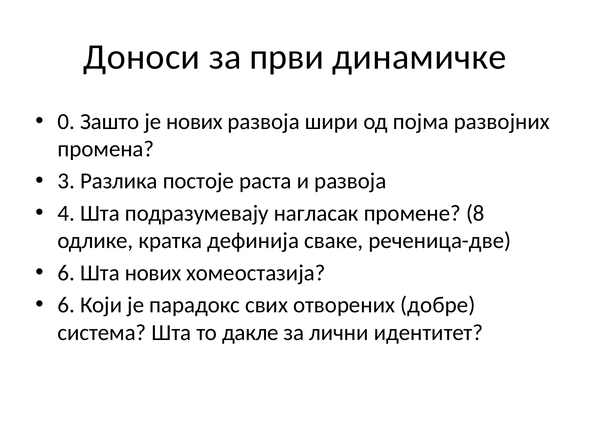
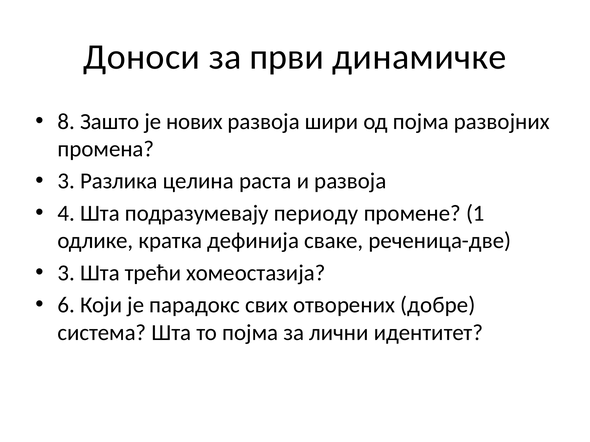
0: 0 -> 8 (66, 122)
постоје: постоје -> целина (198, 181)
нагласак: нагласак -> периоду (316, 213)
8: 8 -> 1 (475, 213)
6: 6 -> 3 (66, 273)
Шта нових: нових -> трећи (153, 273)
то дакле: дакле -> појма (250, 333)
